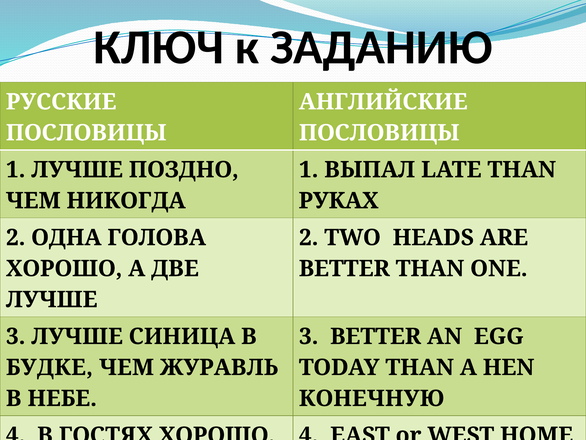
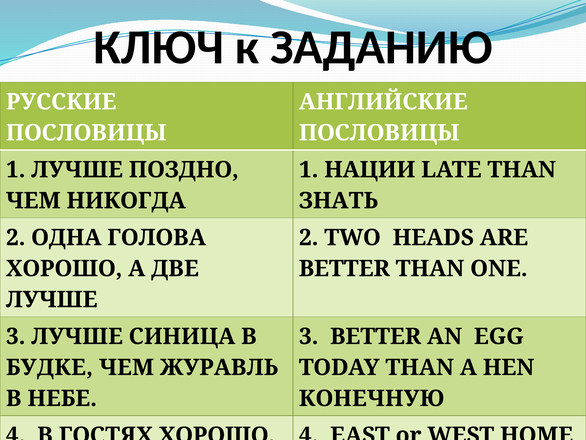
ВЫПАЛ: ВЫПАЛ -> НАЦИИ (370, 170)
РУКАХ: РУКАХ -> ЗНАТЬ (339, 201)
